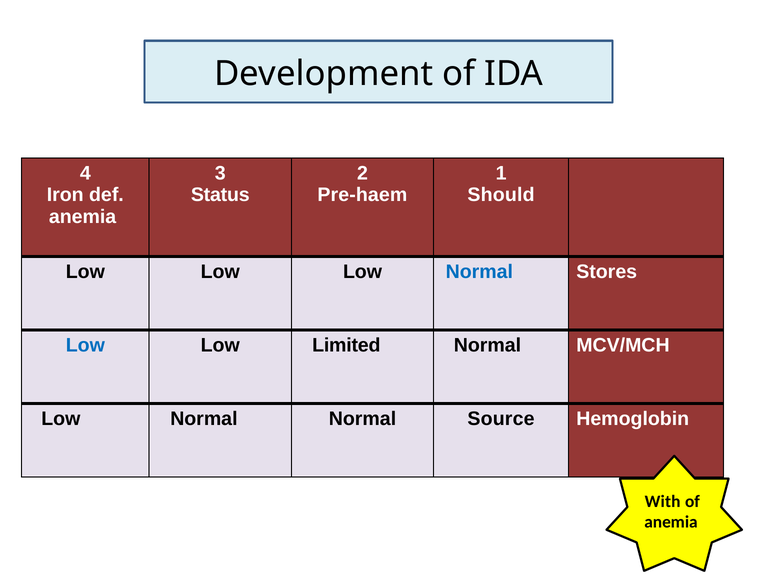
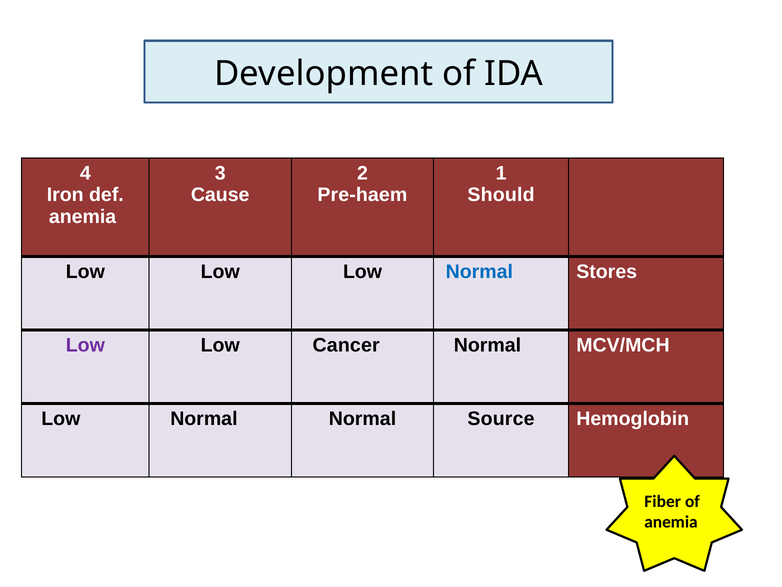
Status: Status -> Cause (220, 195)
Low colour: blue -> purple (85, 345)
Limited: Limited -> Cancer (346, 345)
With: With -> Fiber (663, 501)
